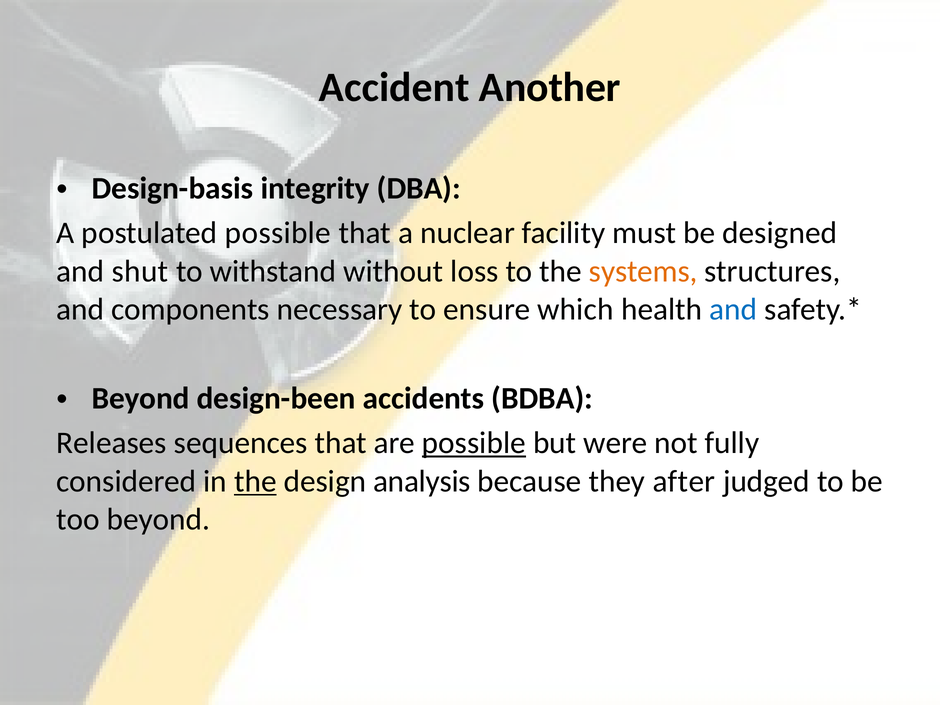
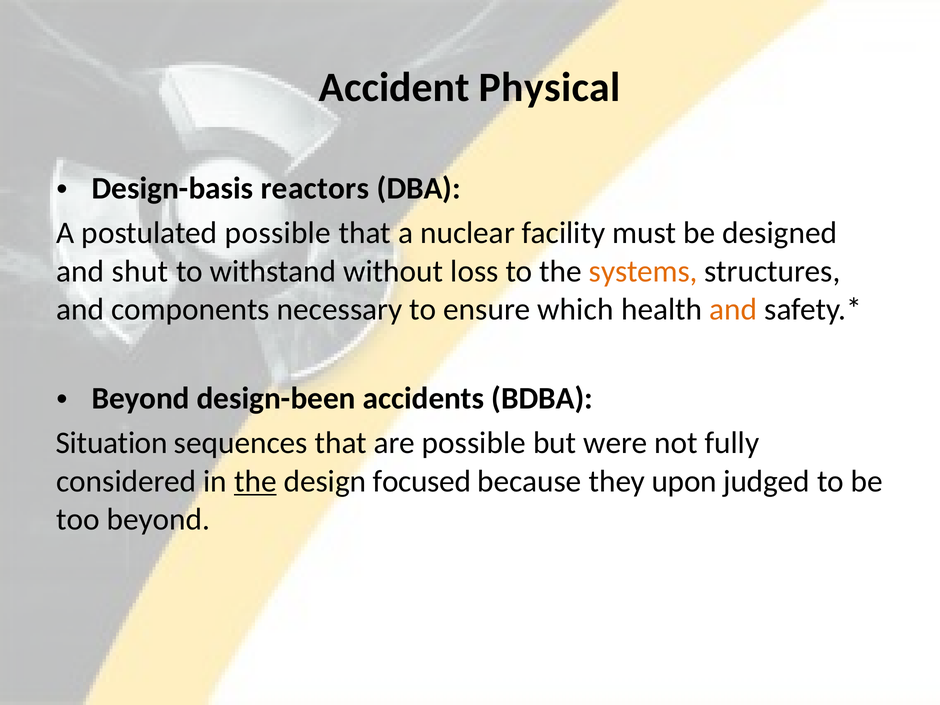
Another: Another -> Physical (550, 87)
integrity: integrity -> reactors (315, 189)
and colour: blue -> orange (733, 310)
Releases: Releases -> Situation (112, 443)
possible underline: present -> none (474, 443)
analysis: analysis -> focused (422, 481)
after: after -> upon (684, 481)
